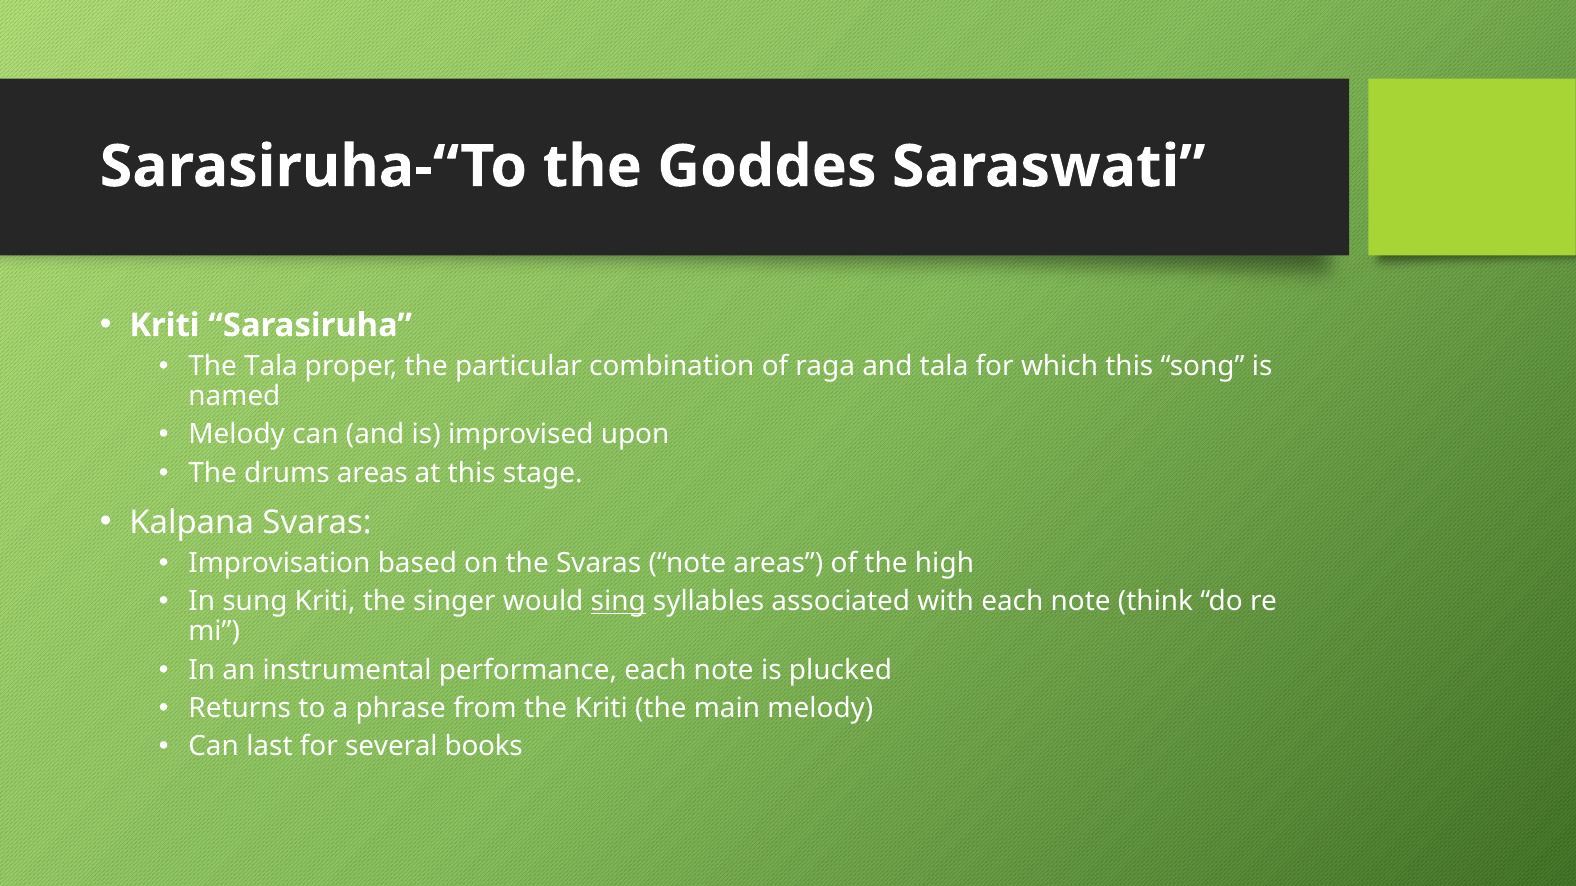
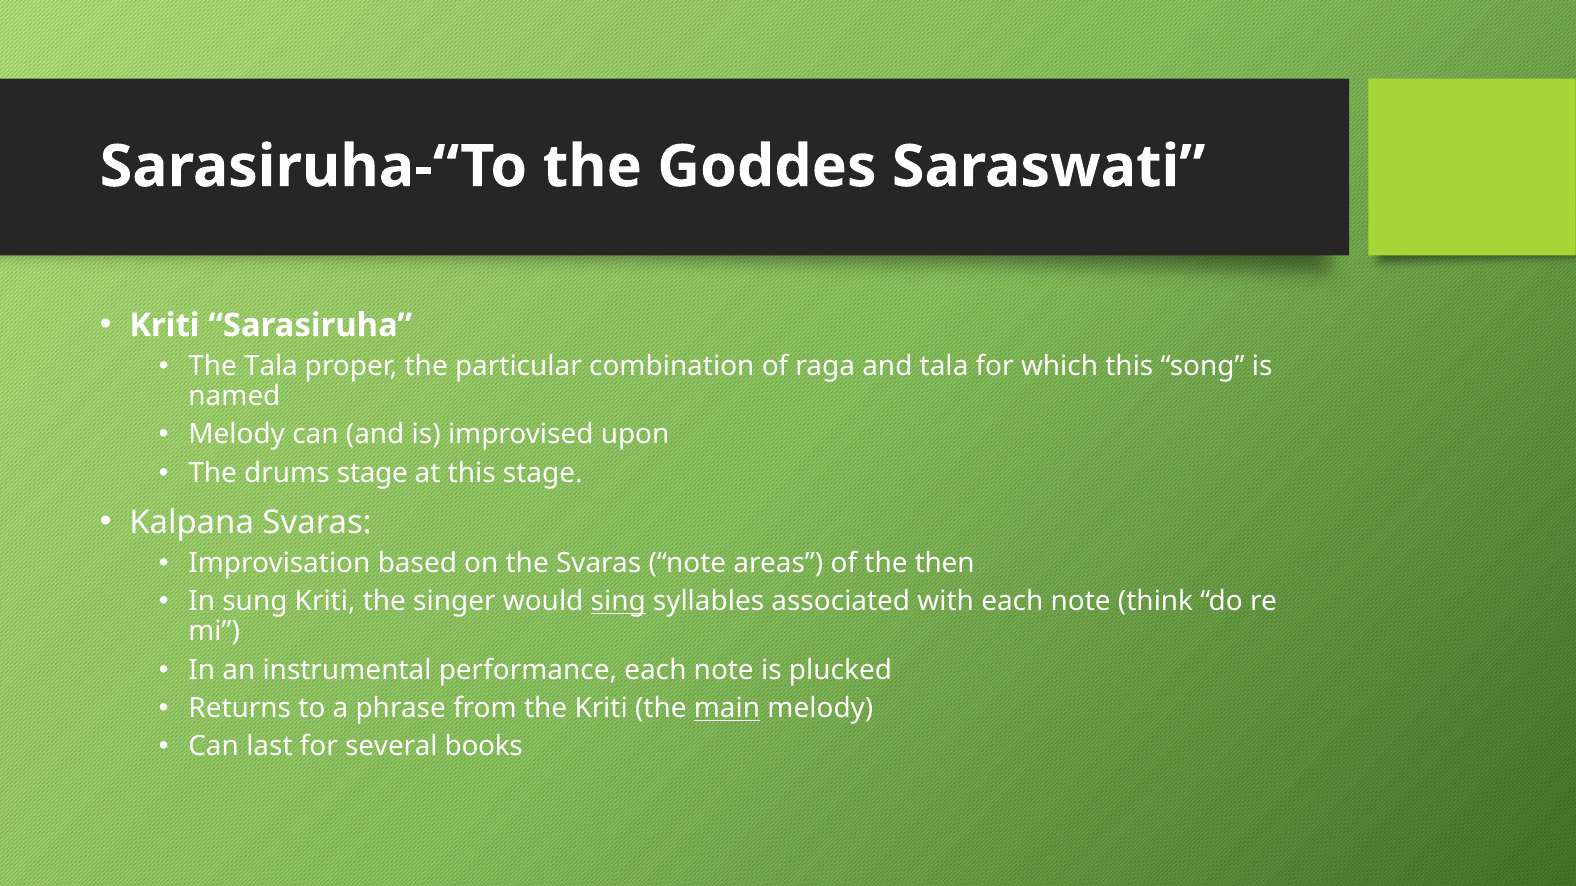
drums areas: areas -> stage (372, 473)
high: high -> then (945, 564)
main underline: none -> present (727, 709)
